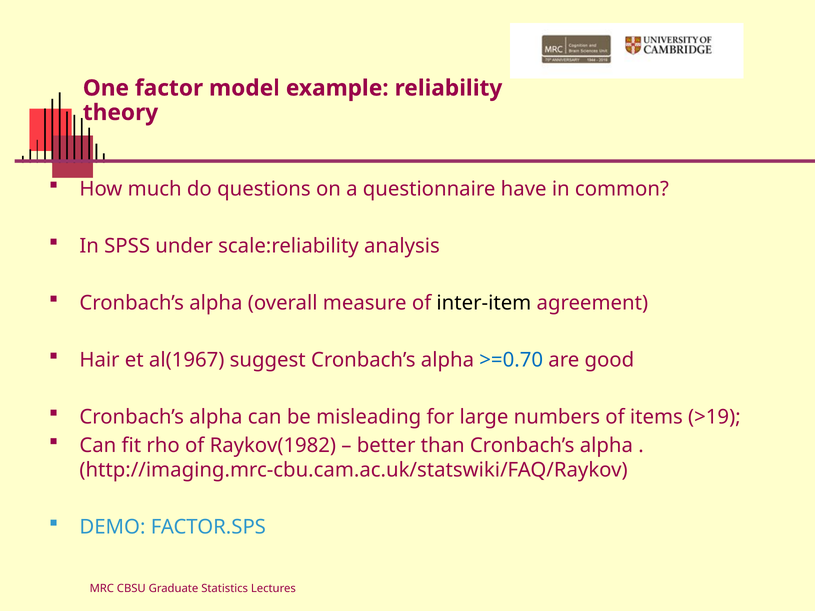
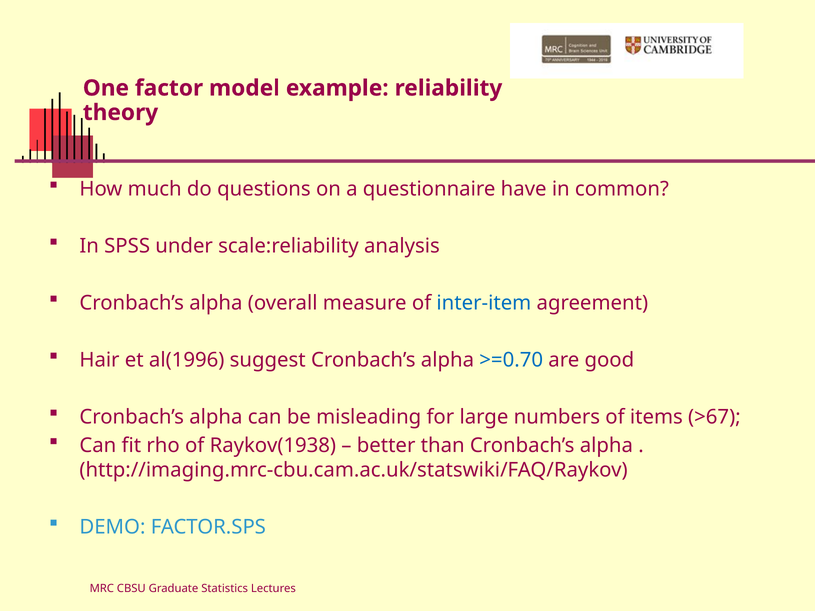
inter-item colour: black -> blue (484, 303)
al(1967: al(1967 -> al(1996 (187, 360)
>19: >19 -> >67 (714, 417)
Raykov(1982: Raykov(1982 -> Raykov(1938 (273, 446)
